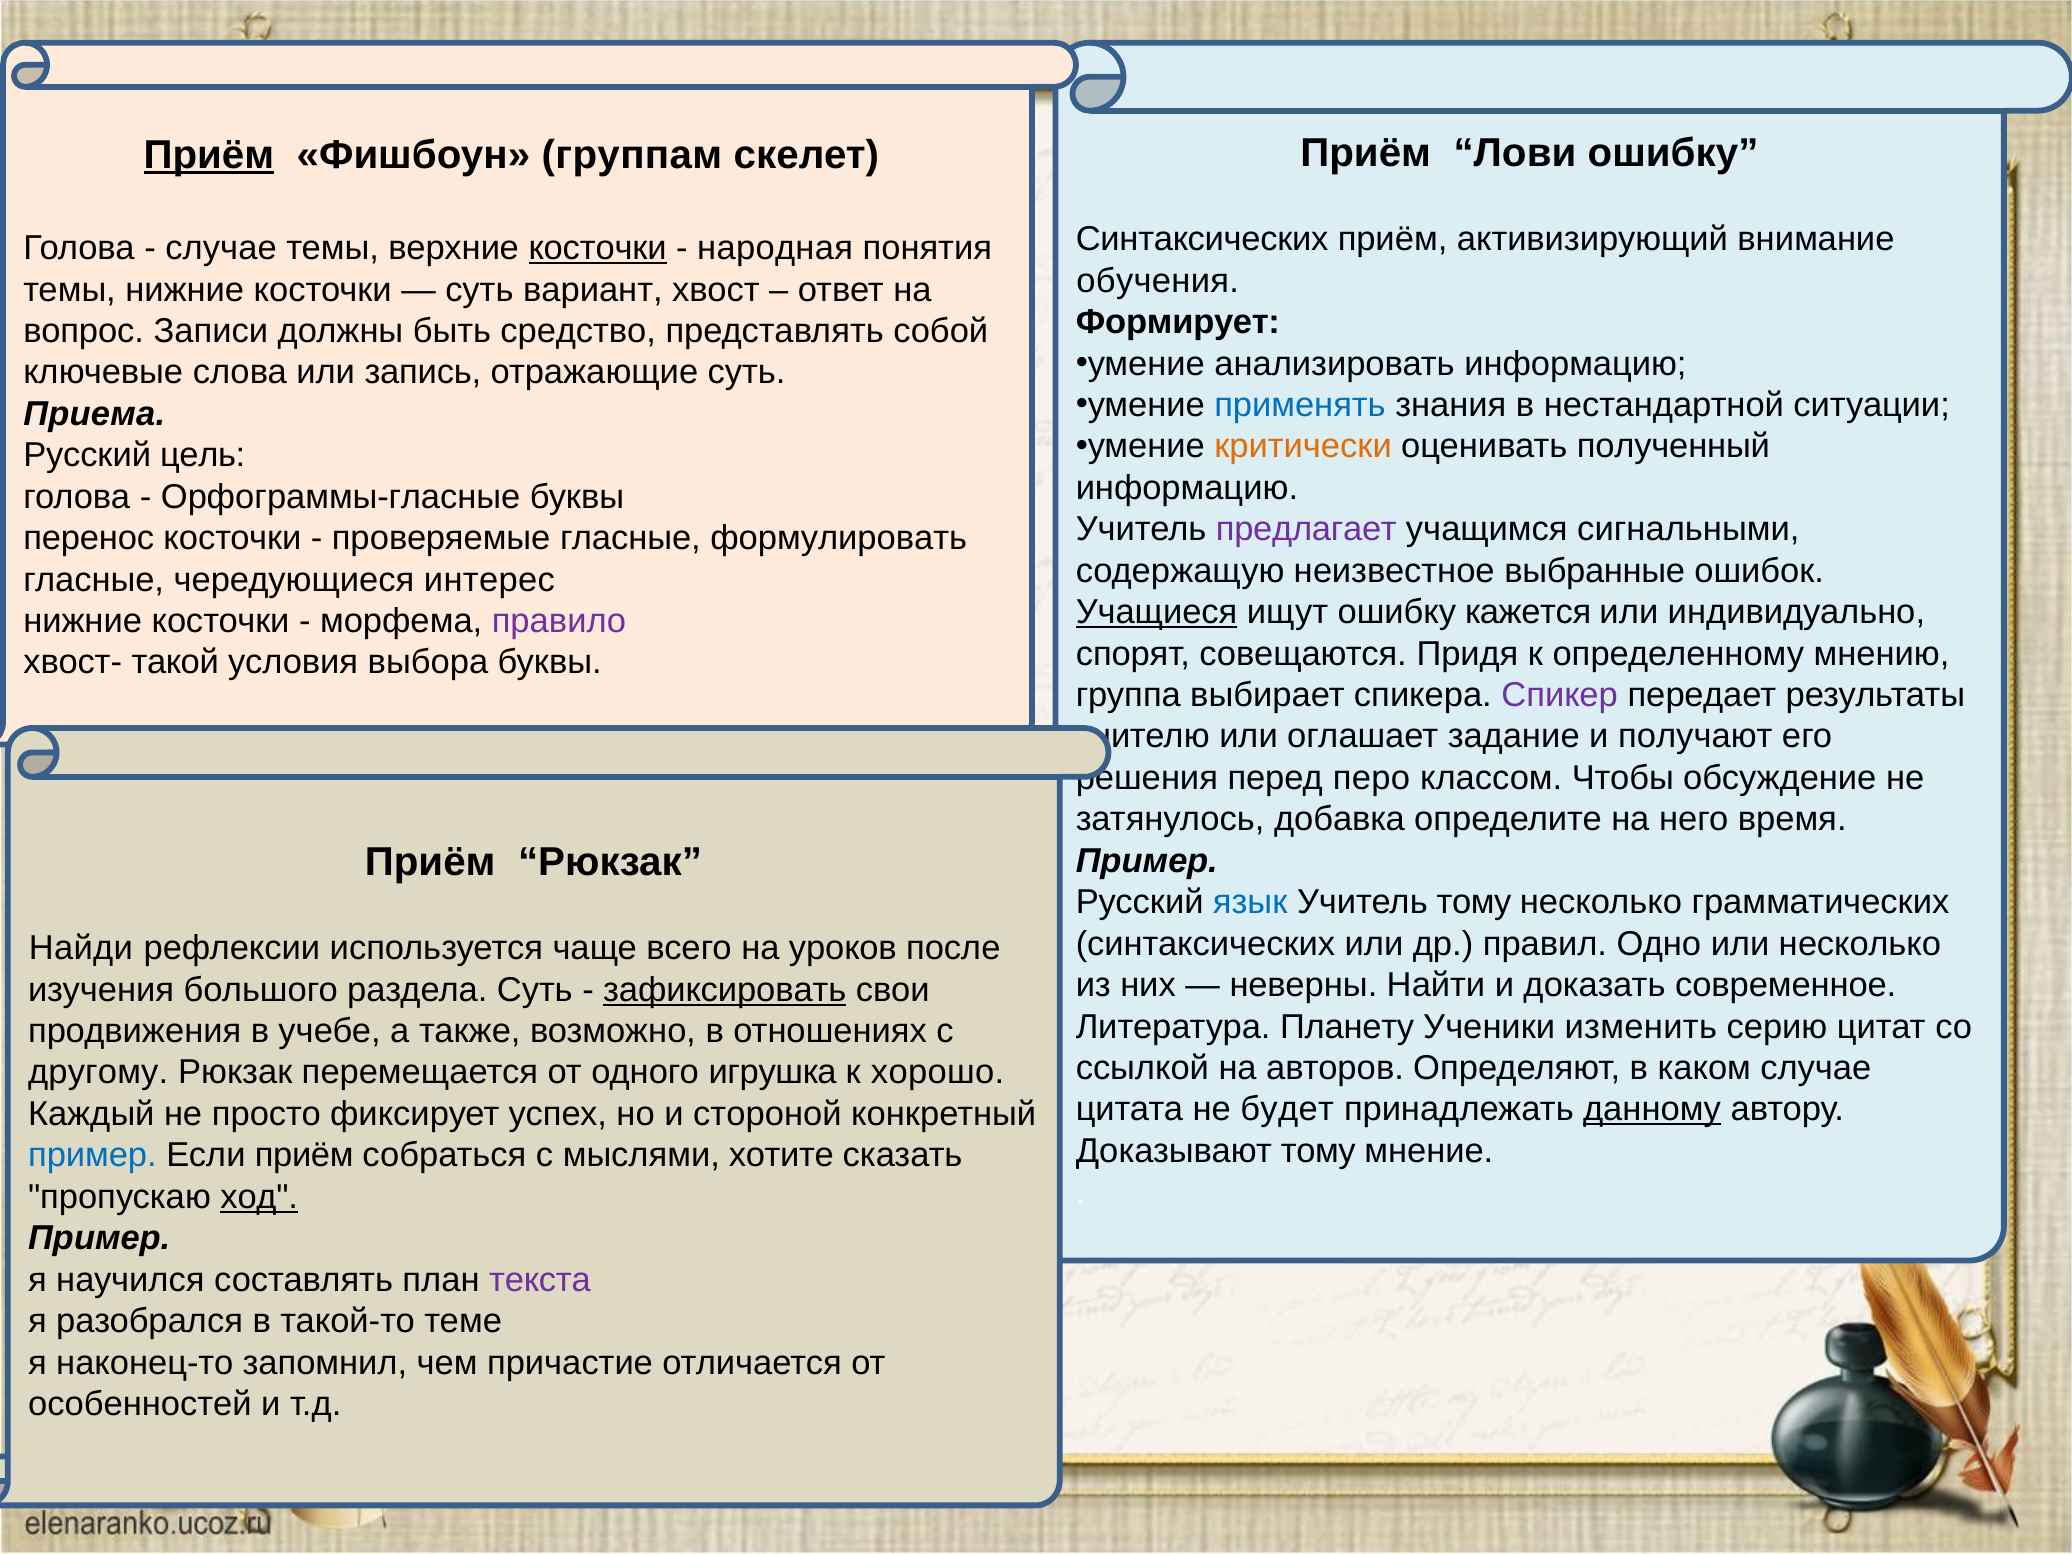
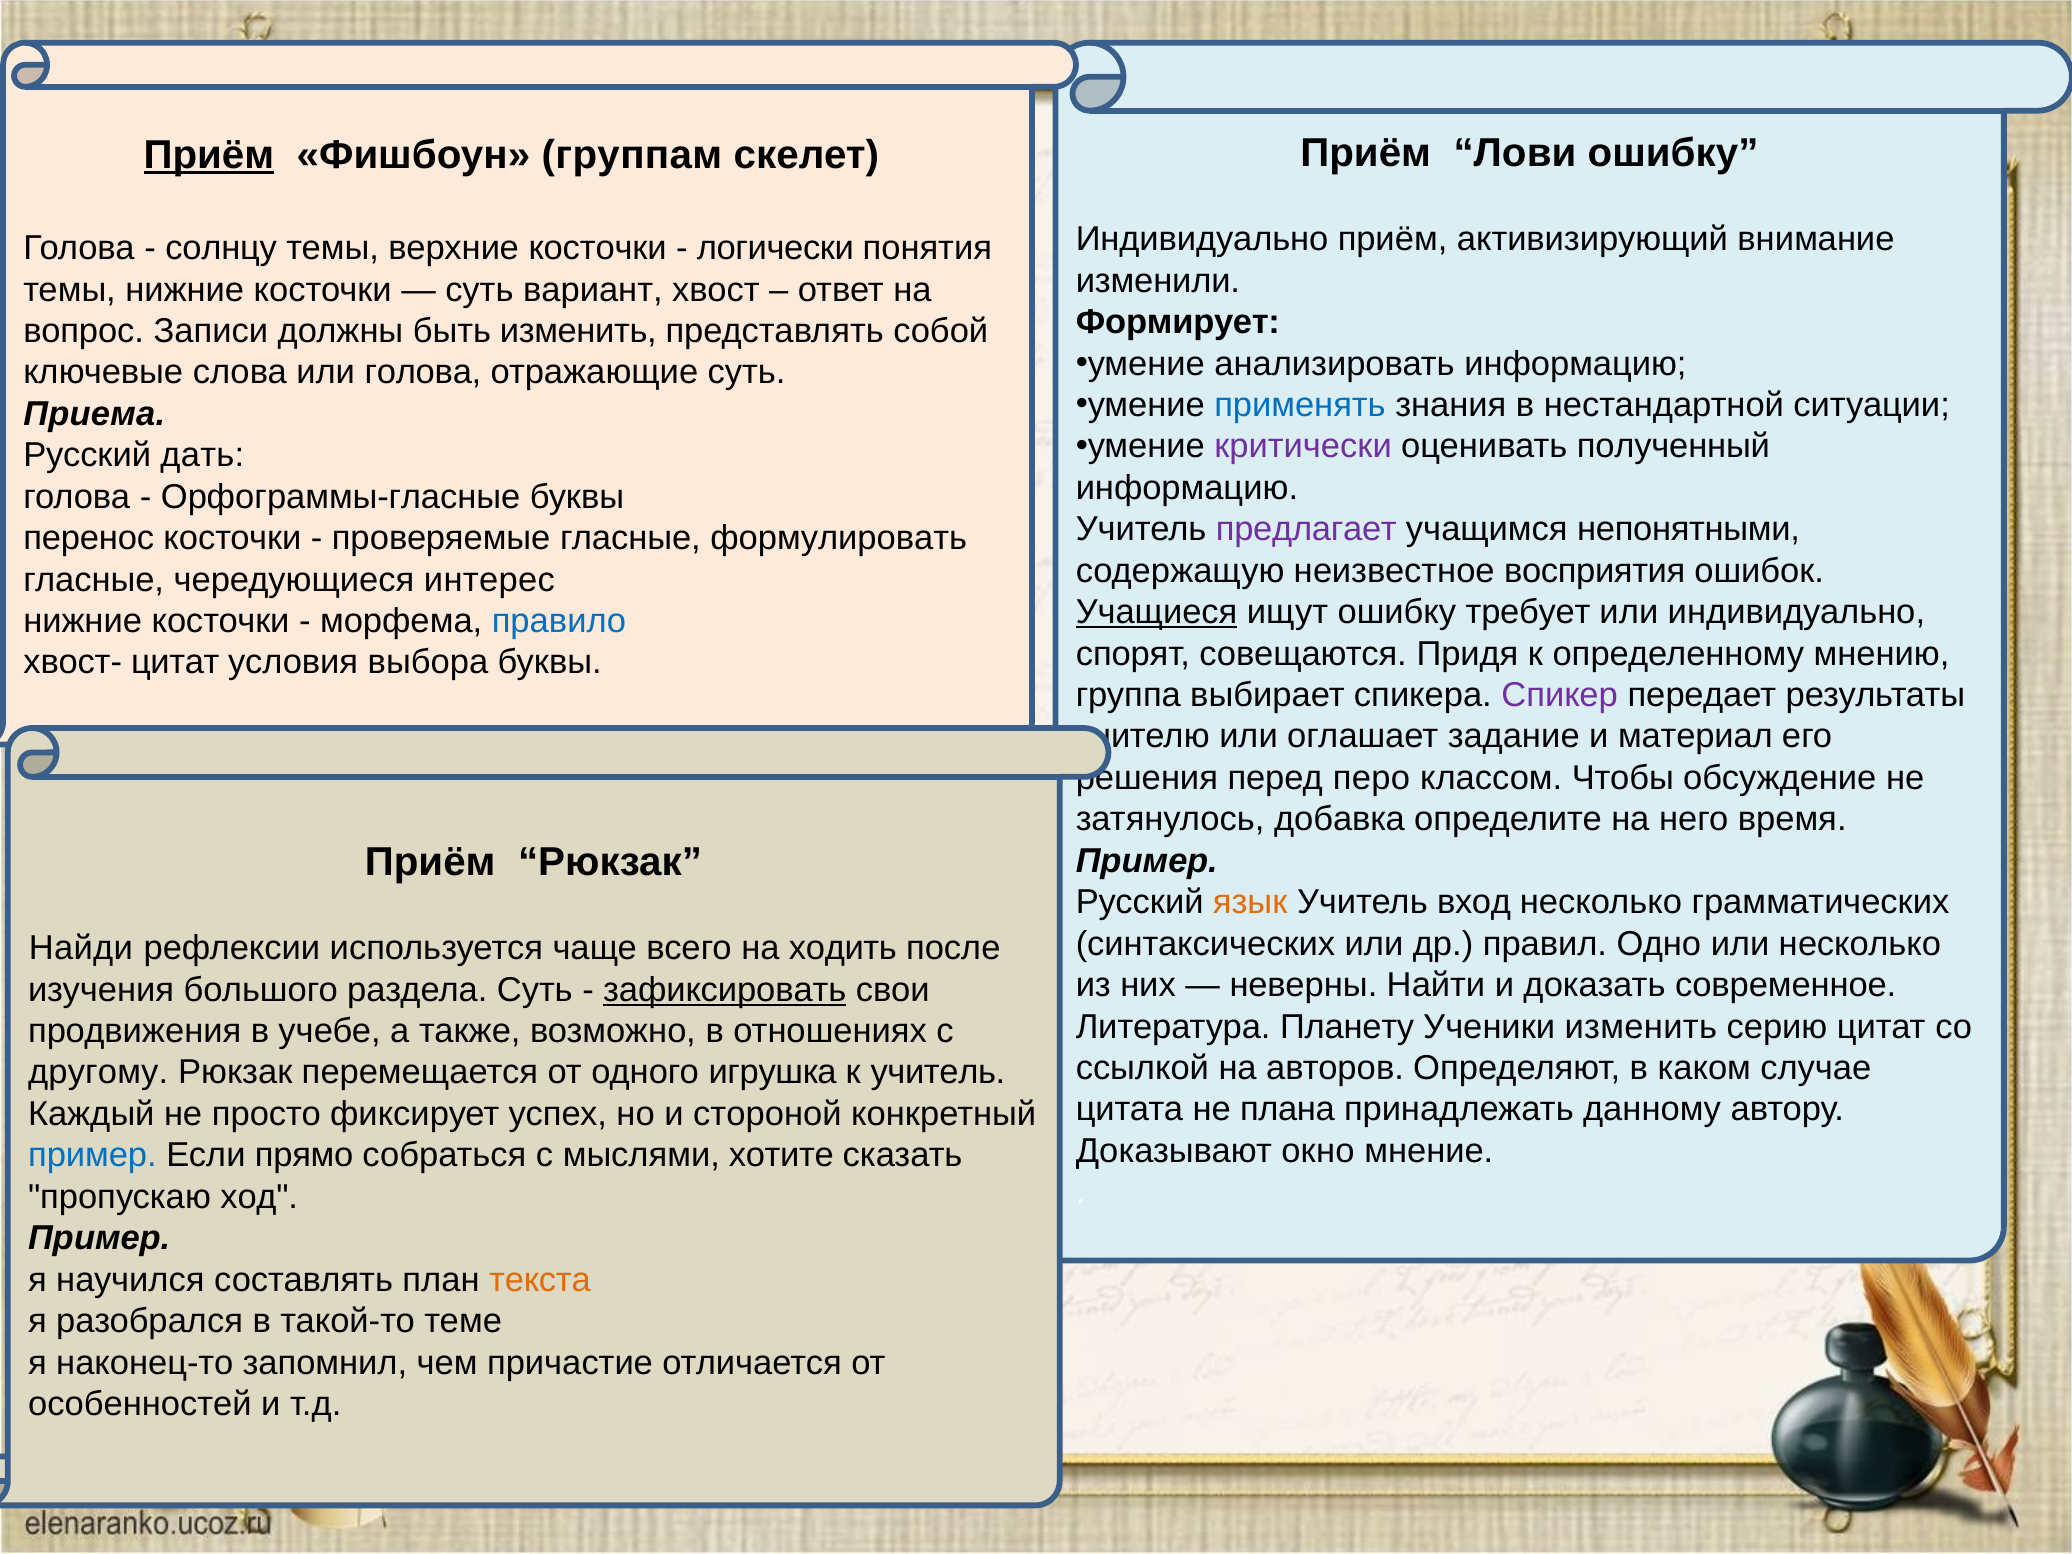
Синтаксических: Синтаксических -> Индивидуально (1202, 239)
случае: случае -> солнцу (221, 248)
косточки underline: present -> none (598, 248)
народная: народная -> логически (775, 248)
обучения: обучения -> изменили (1158, 281)
быть средство: средство -> изменить (578, 331)
или запись: запись -> голова (423, 373)
критически colour: orange -> purple (1303, 446)
цель: цель -> дать (202, 455)
сигнальными: сигнальными -> непонятными (1689, 529)
выбранные: выбранные -> восприятия (1595, 571)
кажется: кажется -> требует (1528, 612)
правило colour: purple -> blue (559, 621)
хвост- такой: такой -> цитат (175, 663)
получают: получают -> материал (1695, 737)
язык colour: blue -> orange (1250, 902)
Учитель тому: тому -> вход (1474, 902)
уроков: уроков -> ходить (843, 948)
к хорошо: хорошо -> учитель (938, 1073)
будет: будет -> плана (1287, 1110)
данному underline: present -> none (1652, 1110)
тому: тому -> окно (1318, 1151)
Если приём: приём -> прямо (304, 1155)
ход underline: present -> none (259, 1197)
текста colour: purple -> orange (540, 1280)
